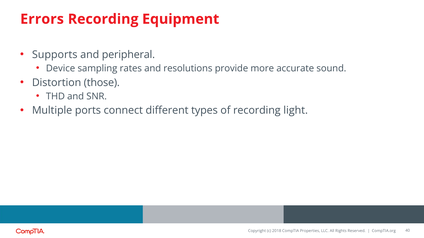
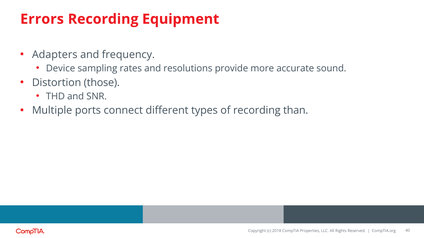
Supports: Supports -> Adapters (55, 55)
peripheral: peripheral -> frequency (128, 55)
light: light -> than (296, 111)
